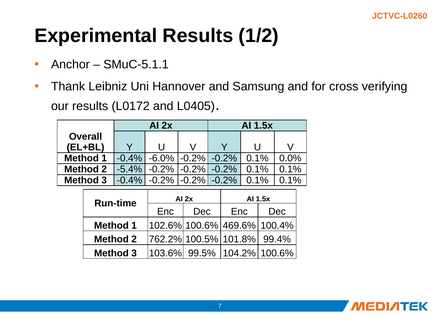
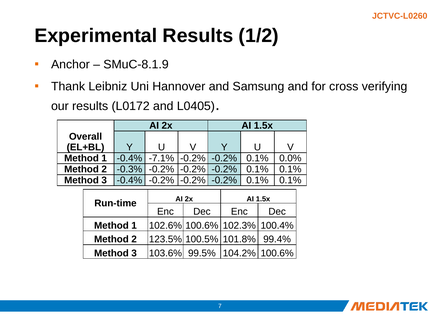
SMuC-5.1.1: SMuC-5.1.1 -> SMuC-8.1.9 (136, 64)
-6.0%: -6.0% -> -7.1% (162, 158)
-5.4%: -5.4% -> -0.3% (130, 169)
469.6%: 469.6% -> 102.3% (239, 226)
762.2%: 762.2% -> 123.5% (165, 239)
